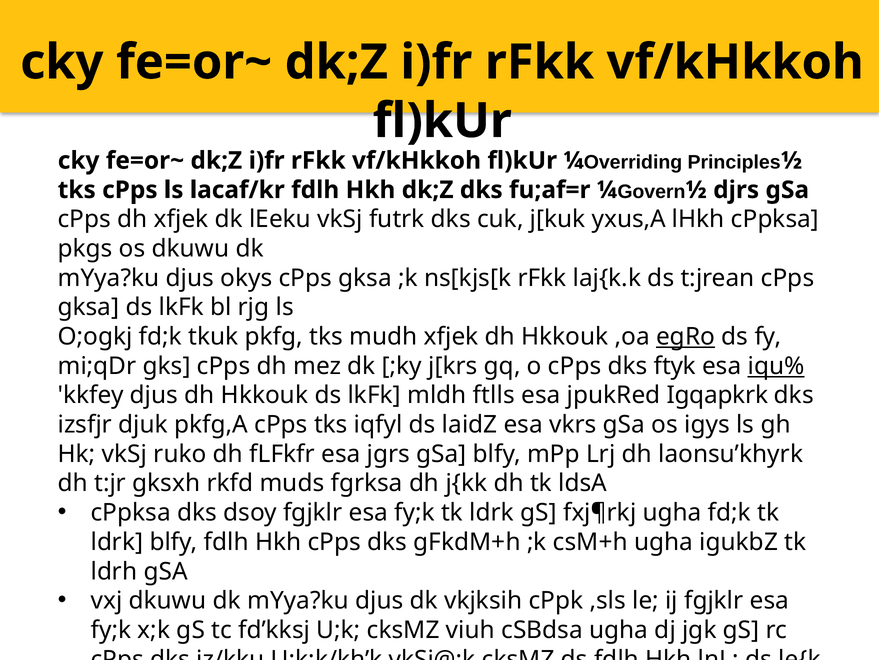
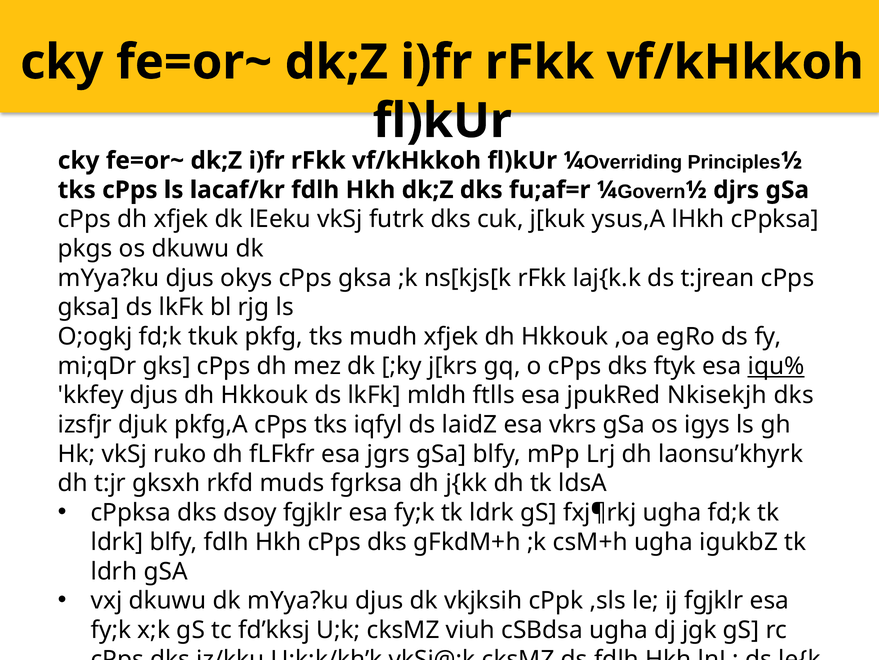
yxus,A: yxus,A -> ysus,A (629, 219)
egRo underline: present -> none (686, 336)
Igqapkrk: Igqapkrk -> Nkisekjh (717, 395)
